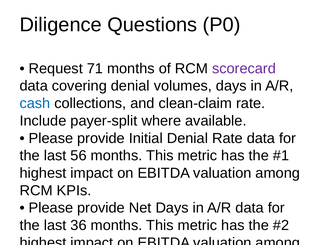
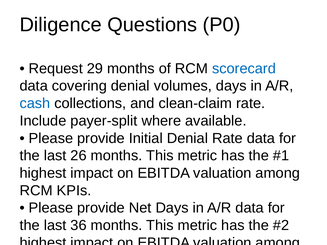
71: 71 -> 29 (95, 69)
scorecard colour: purple -> blue (244, 69)
56: 56 -> 26 (79, 156)
